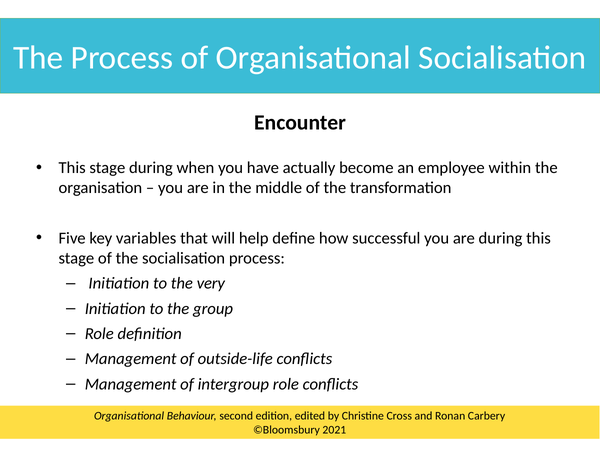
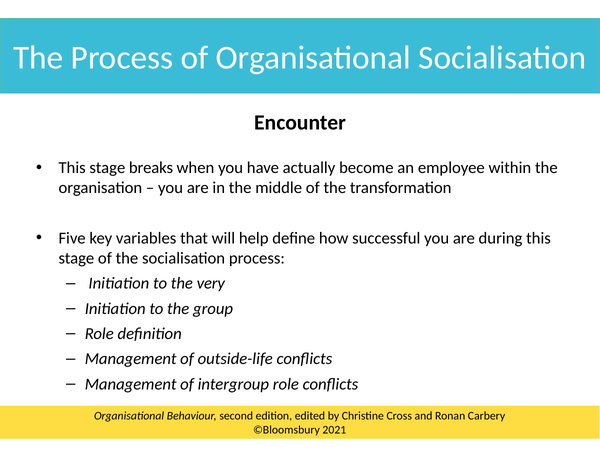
stage during: during -> breaks (151, 168)
